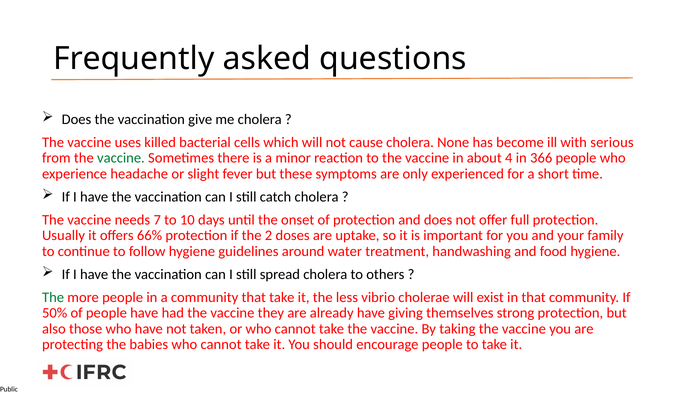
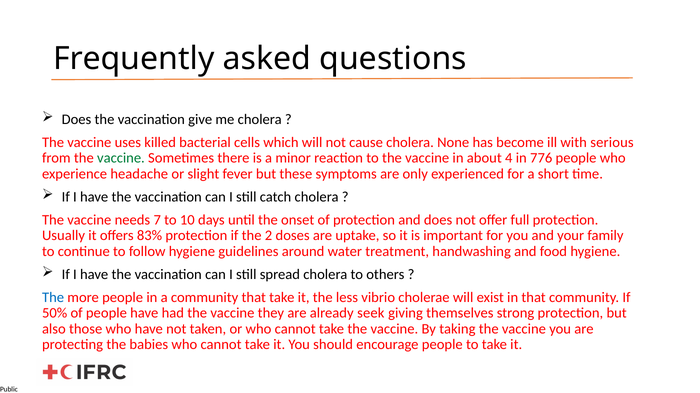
366: 366 -> 776 (541, 158)
66%: 66% -> 83% (149, 236)
The colour: green -> blue (53, 298)
already have: have -> seek (371, 314)
